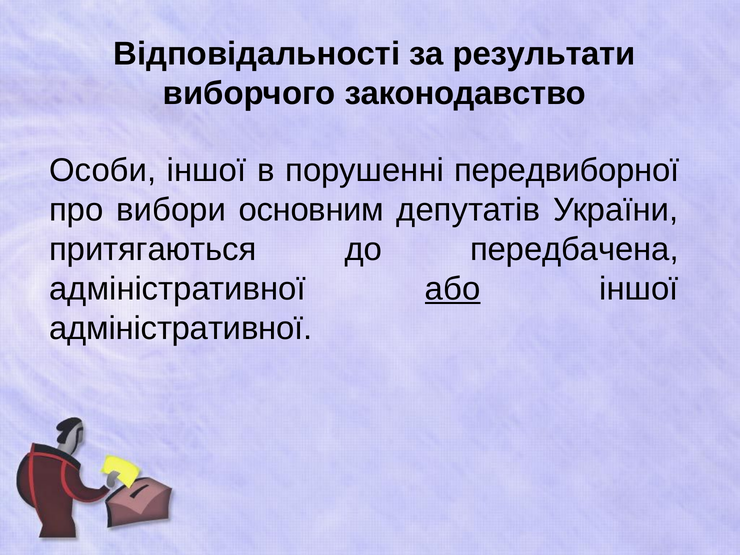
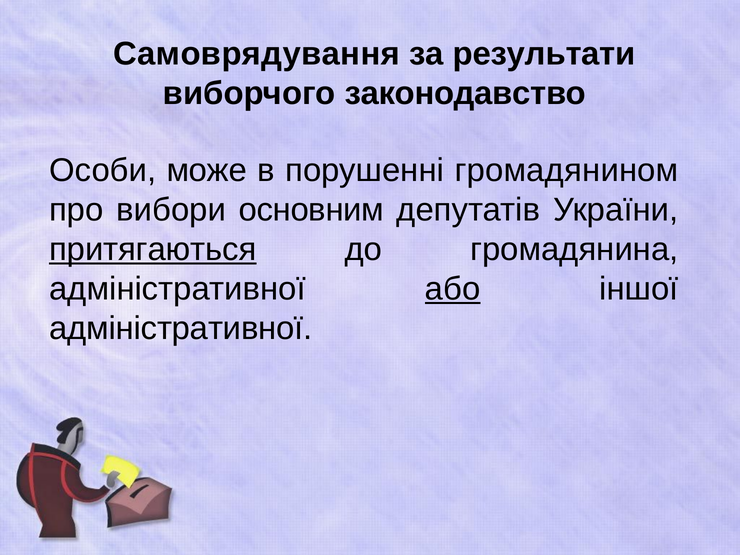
Відповідальності: Відповідальності -> Самоврядування (257, 54)
Особи іншої: іншої -> може (207, 170)
передвиборної: передвиборної -> громадянином (567, 170)
притягаються underline: none -> present (153, 249)
передбачена: передбачена -> громадянина (574, 249)
